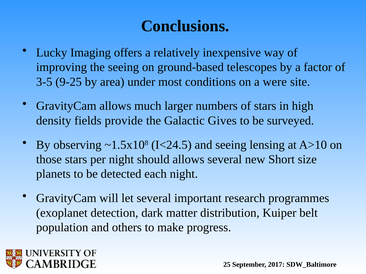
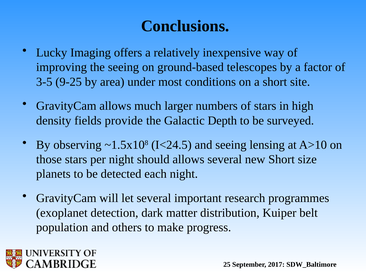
a were: were -> short (275, 82)
Gives: Gives -> Depth (222, 121)
